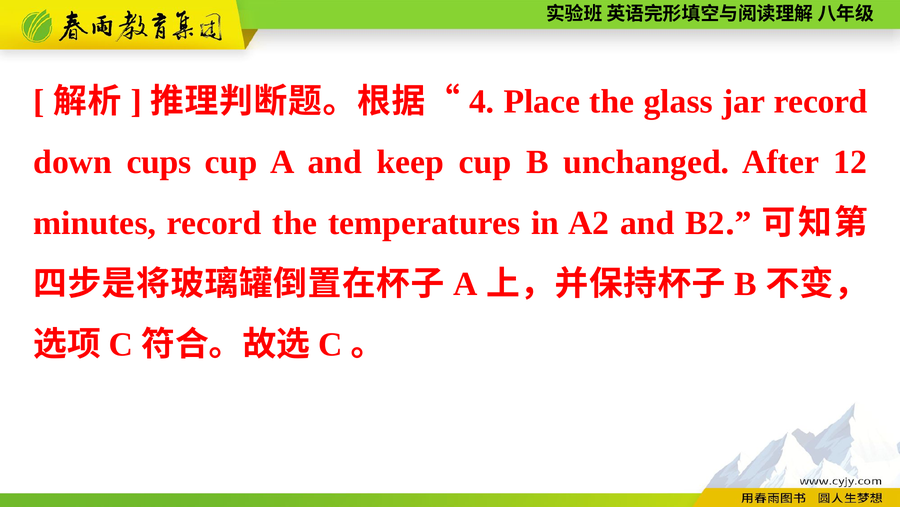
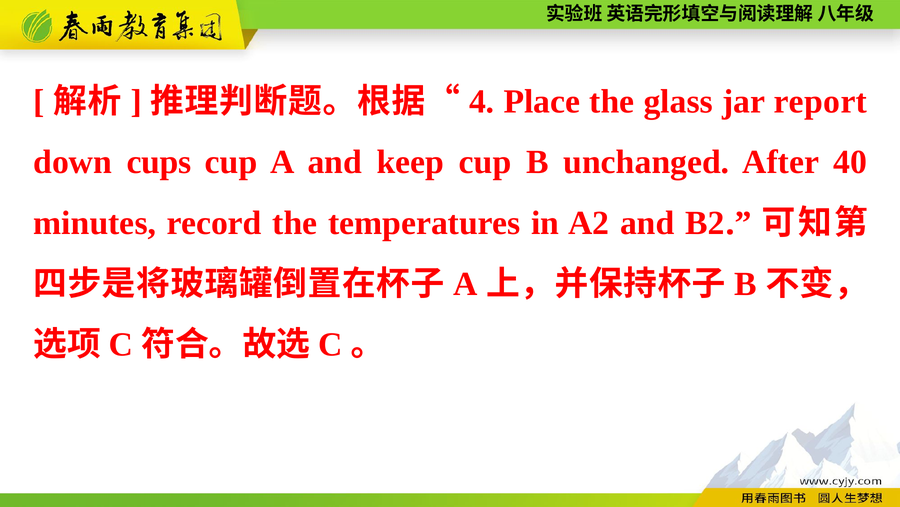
jar record: record -> report (820, 101)
12: 12 -> 40 (850, 162)
